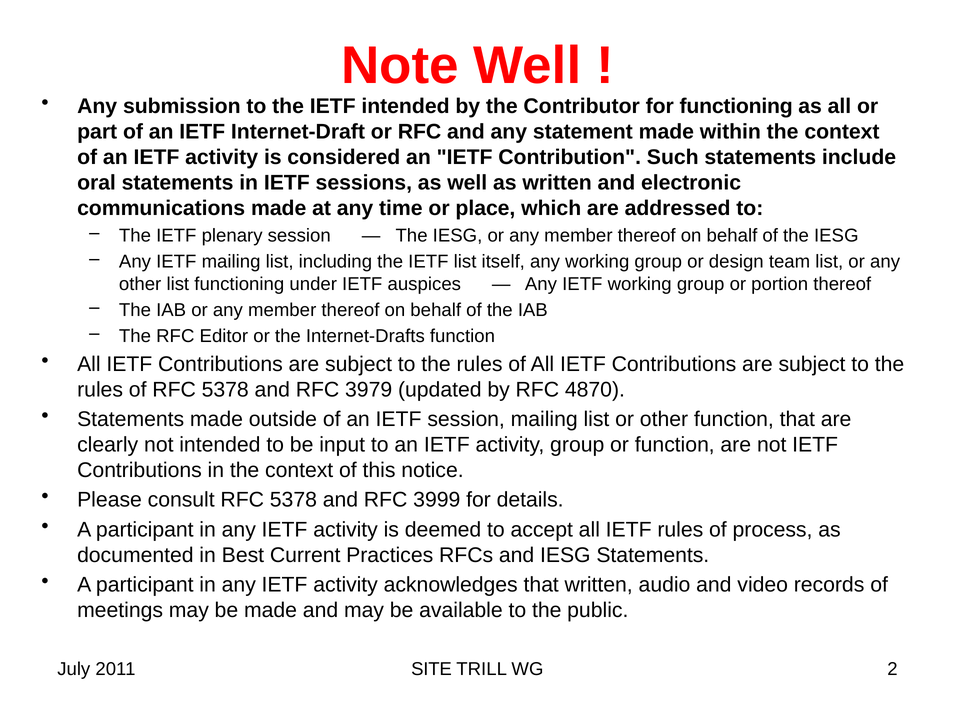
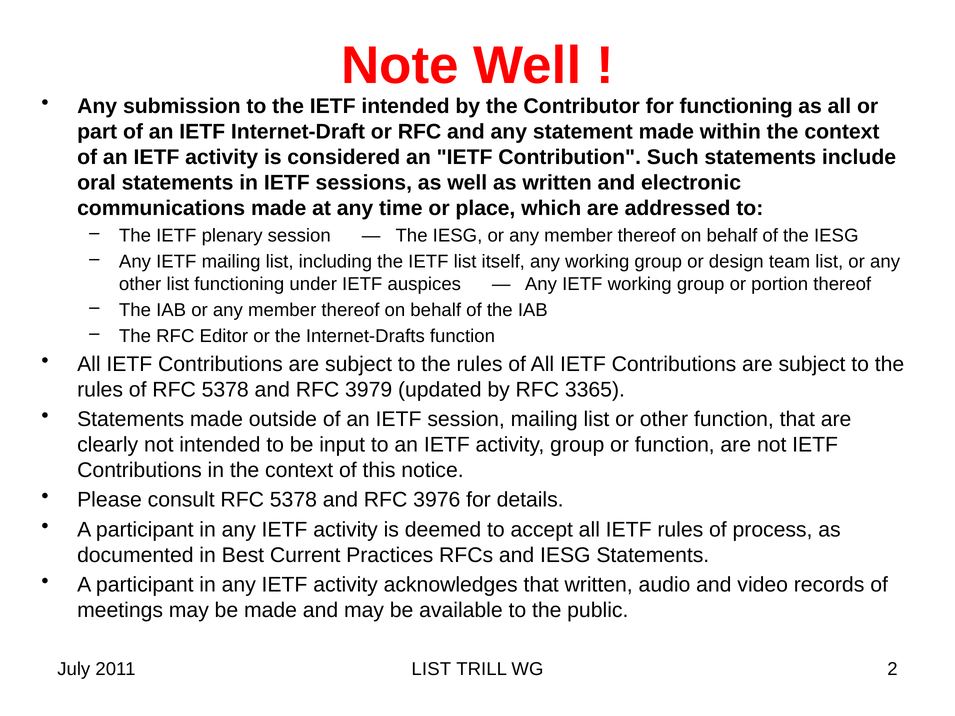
4870: 4870 -> 3365 (595, 390)
3999: 3999 -> 3976 (437, 500)
2011 SITE: SITE -> LIST (431, 669)
